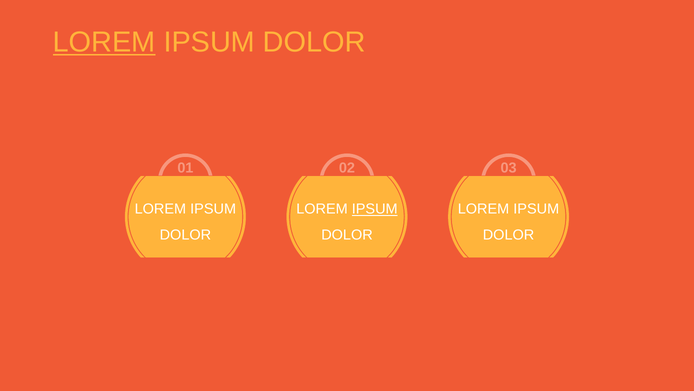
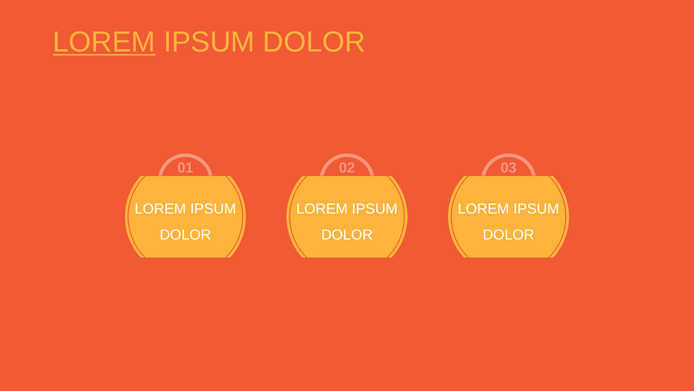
IPSUM underline: present -> none (375, 209)
